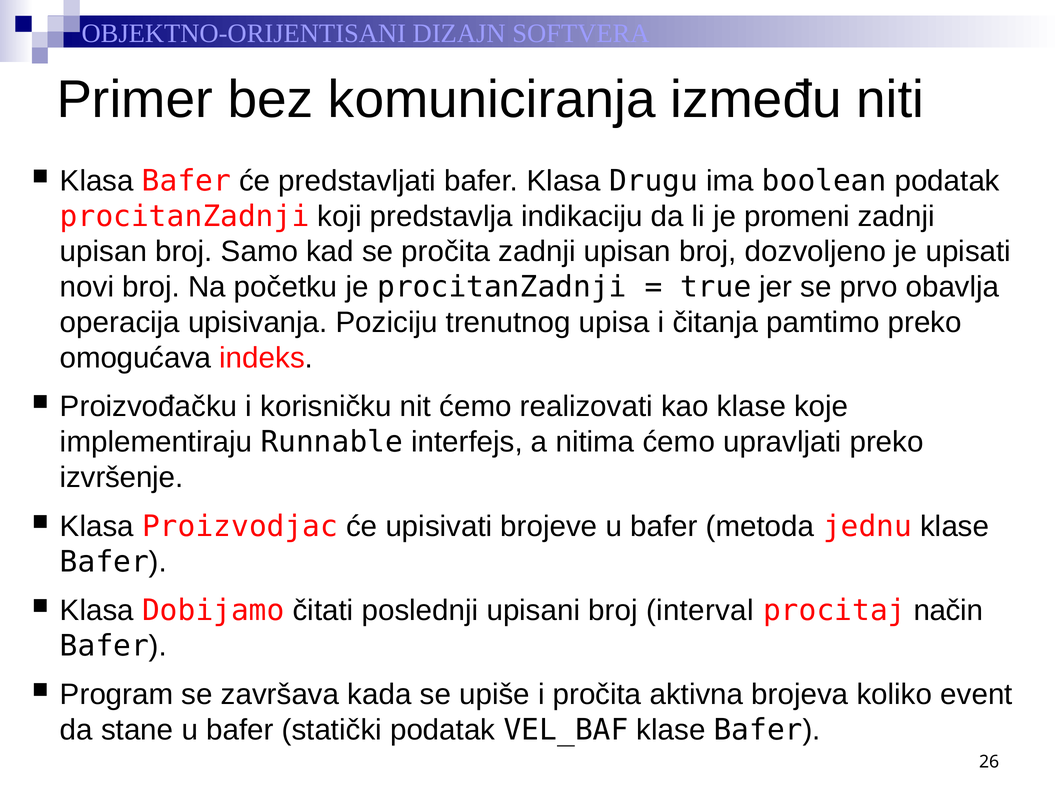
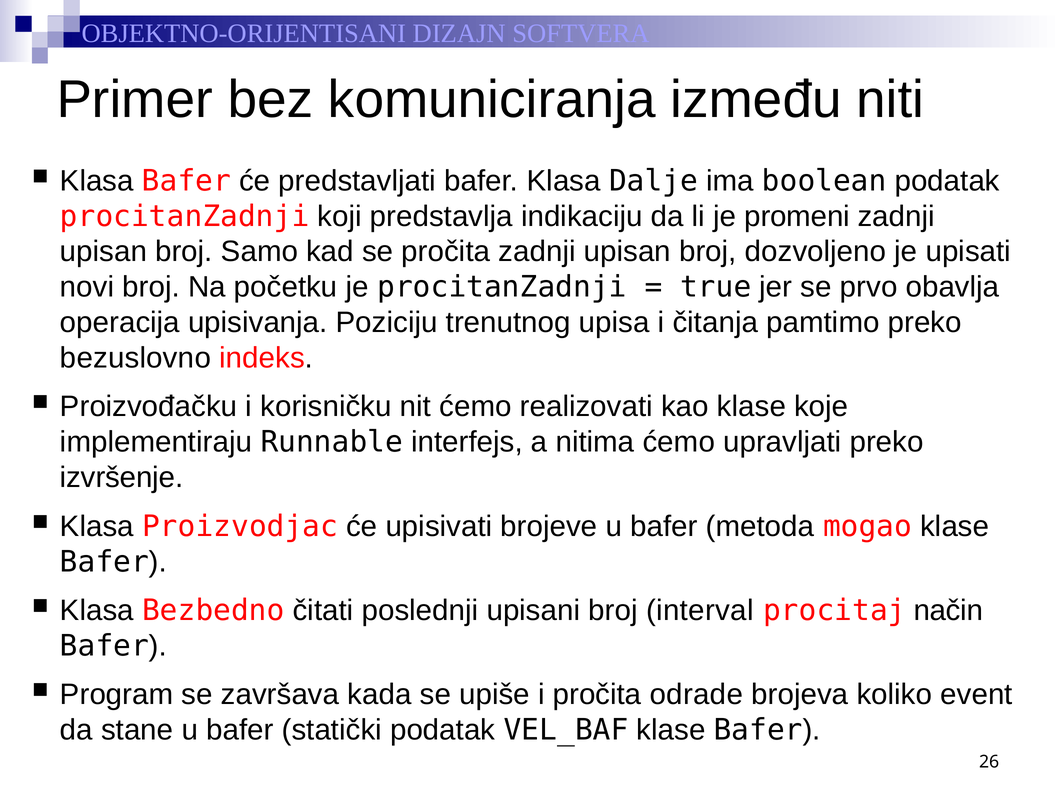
Drugu: Drugu -> Dalje (654, 181)
omogućava: omogućava -> bezuslovno (135, 358)
jednu: jednu -> mogao (868, 527)
Dobijamo: Dobijamo -> Bezbedno (213, 611)
aktivna: aktivna -> odrade (696, 695)
